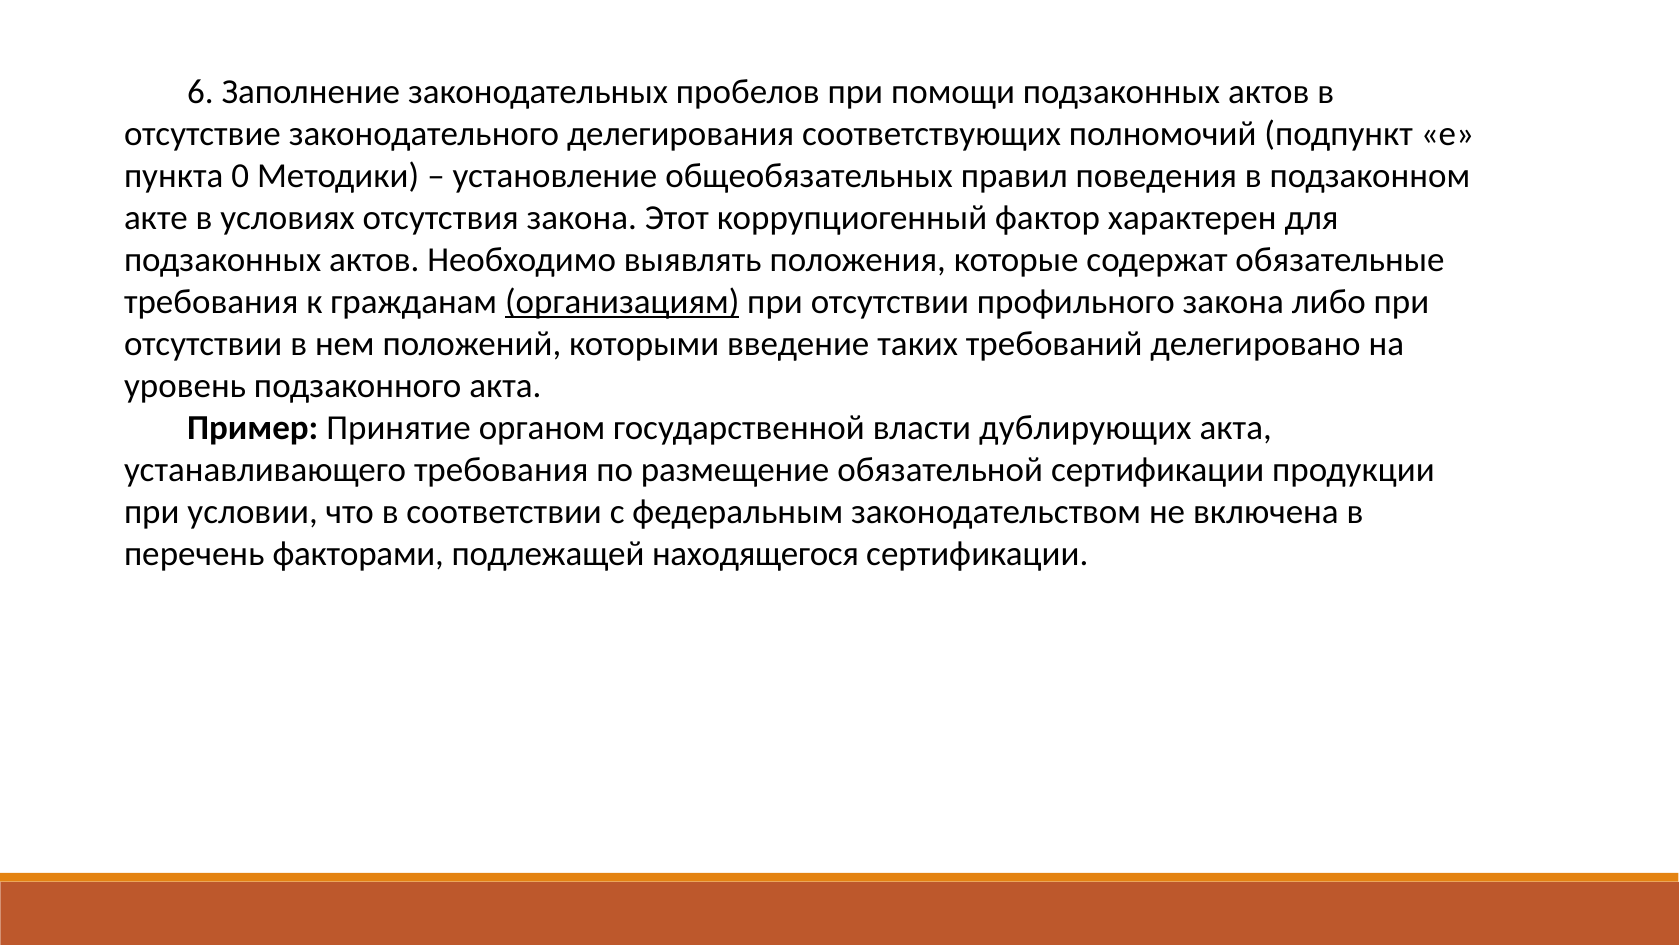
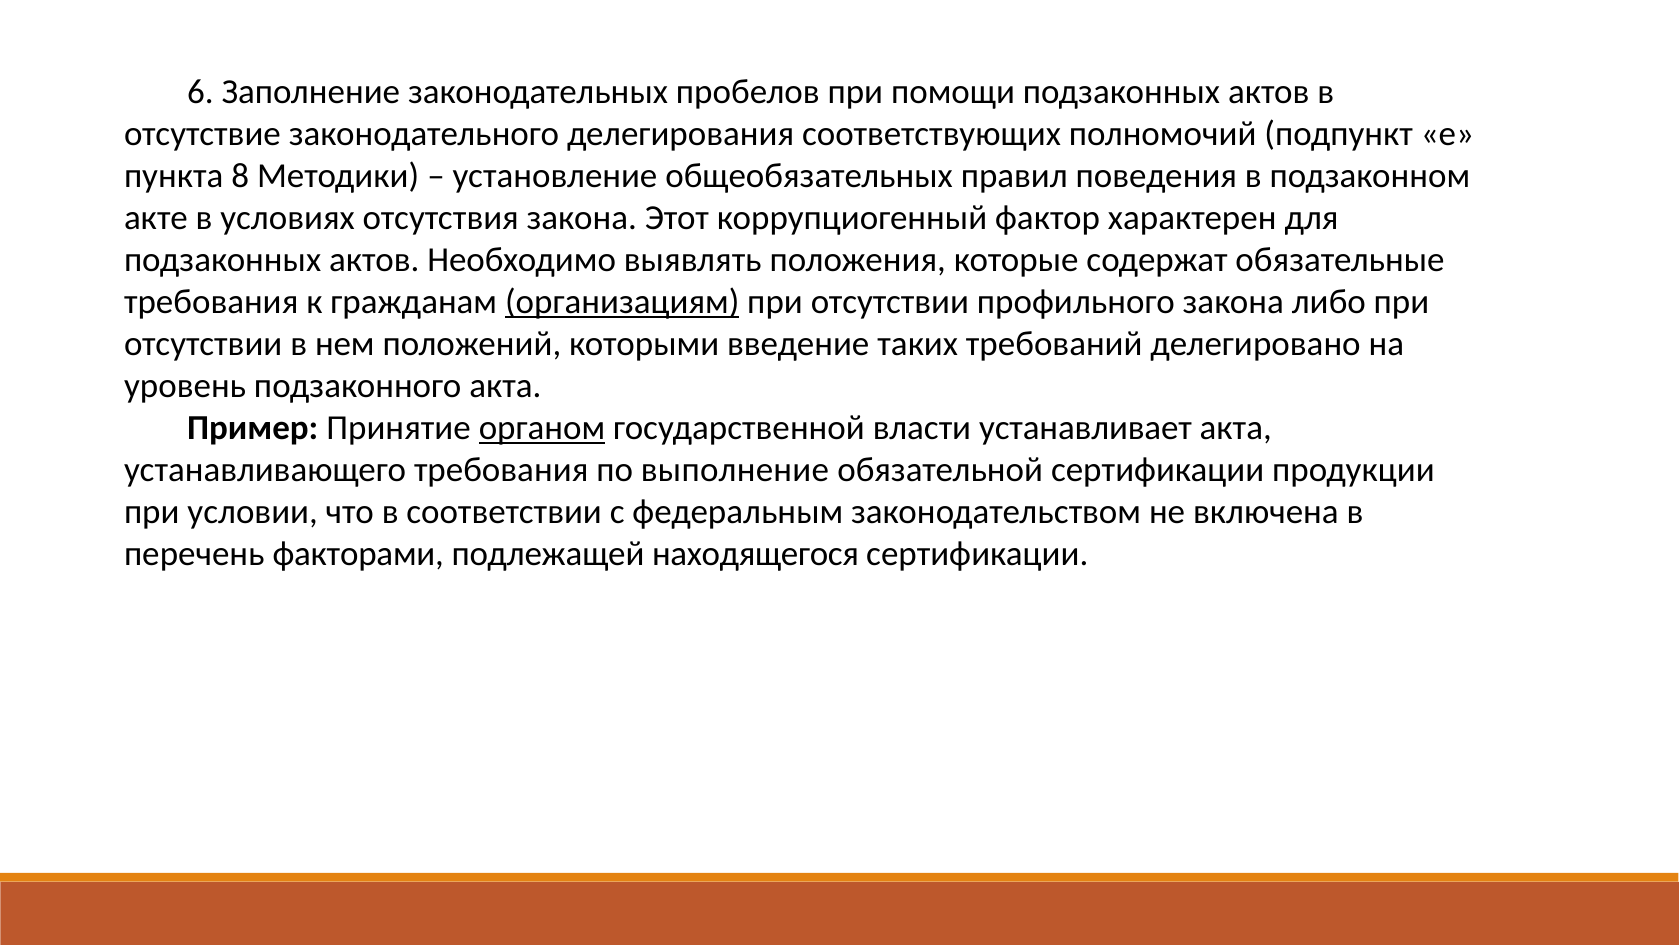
0: 0 -> 8 (240, 176)
органом underline: none -> present (542, 428)
дублирующих: дублирующих -> устанавливает (1085, 428)
размещение: размещение -> выполнение (735, 470)
